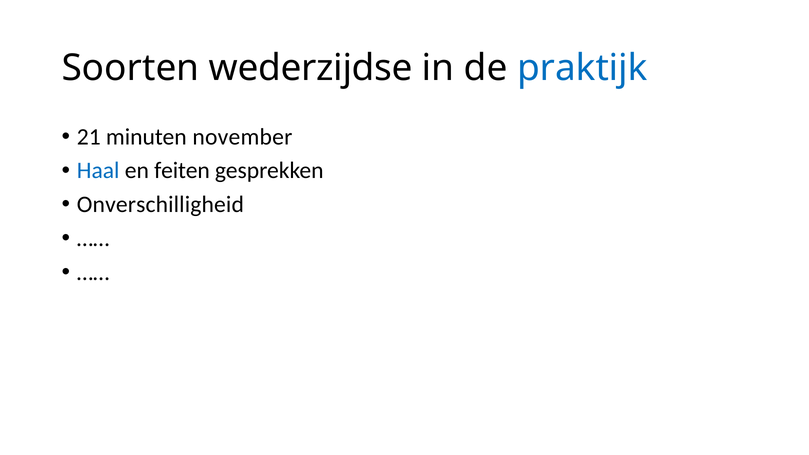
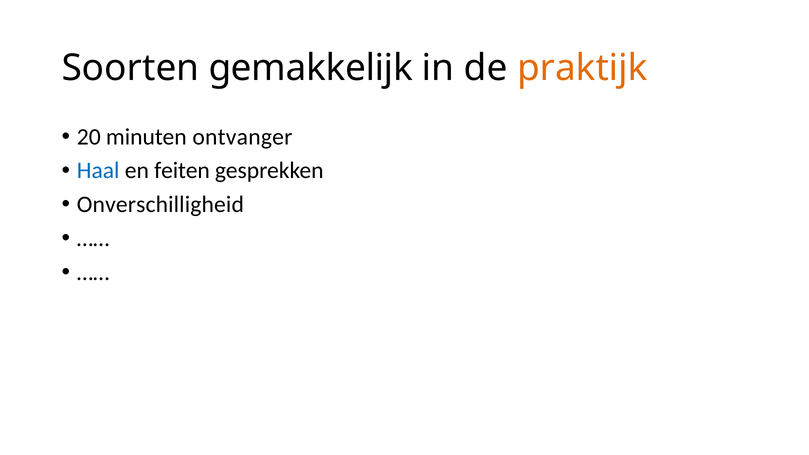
wederzijdse: wederzijdse -> gemakkelijk (311, 68)
praktijk colour: blue -> orange (582, 68)
21: 21 -> 20 (89, 137)
november: november -> ontvanger (242, 137)
